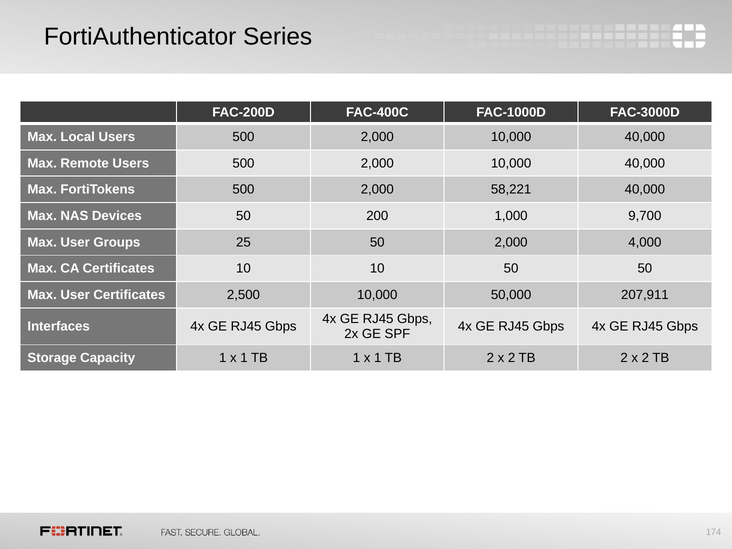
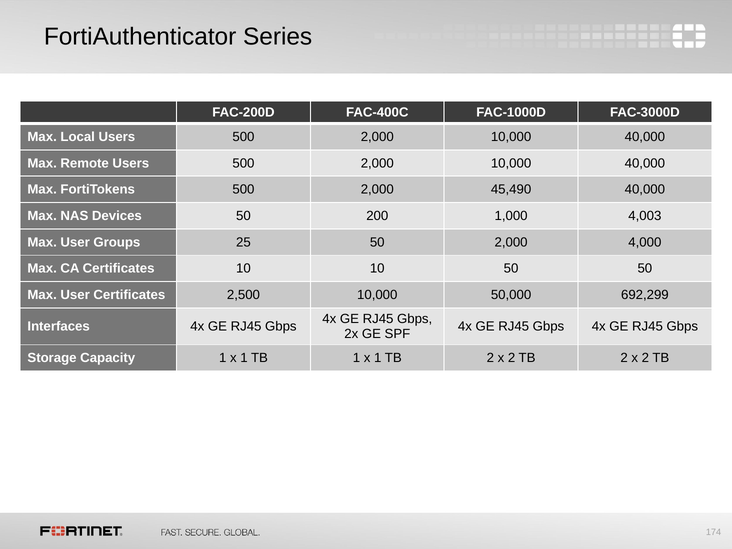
58,221: 58,221 -> 45,490 (511, 190)
9,700: 9,700 -> 4,003 (645, 216)
207,911: 207,911 -> 692,299 (645, 295)
